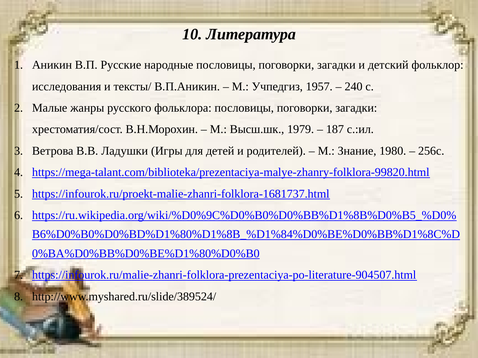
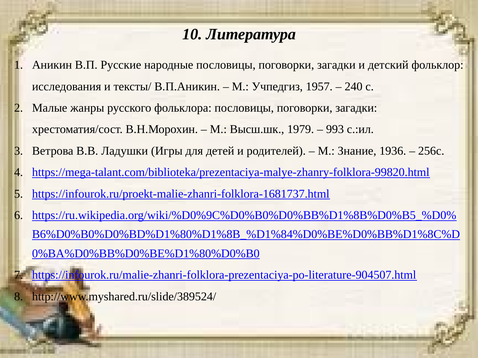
187: 187 -> 993 (335, 130)
1980: 1980 -> 1936 (393, 151)
